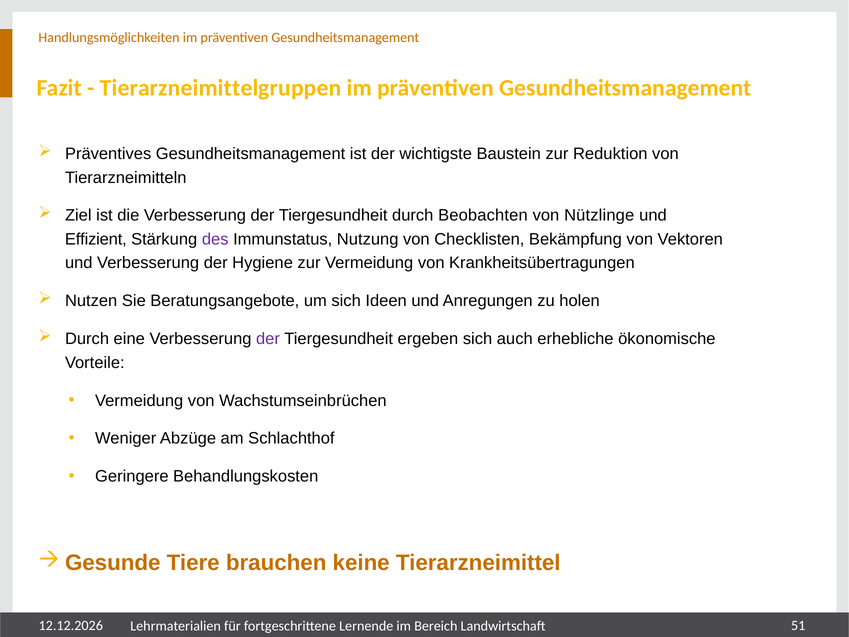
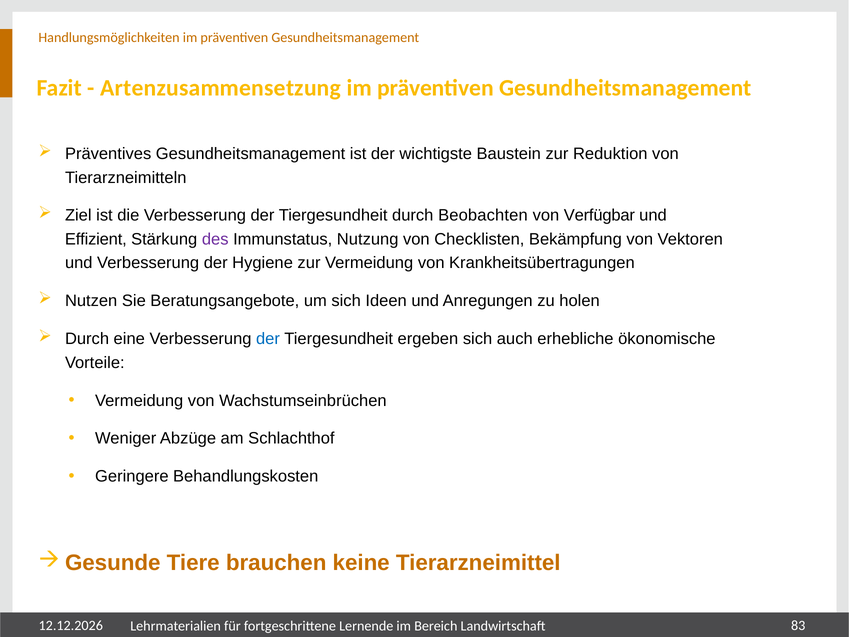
Tierarzneimittelgruppen: Tierarzneimittelgruppen -> Artenzusammensetzung (221, 88)
Nützlinge: Nützlinge -> Verfügbar (599, 215)
der colour: purple -> blue (268, 339)
51: 51 -> 83 (798, 625)
